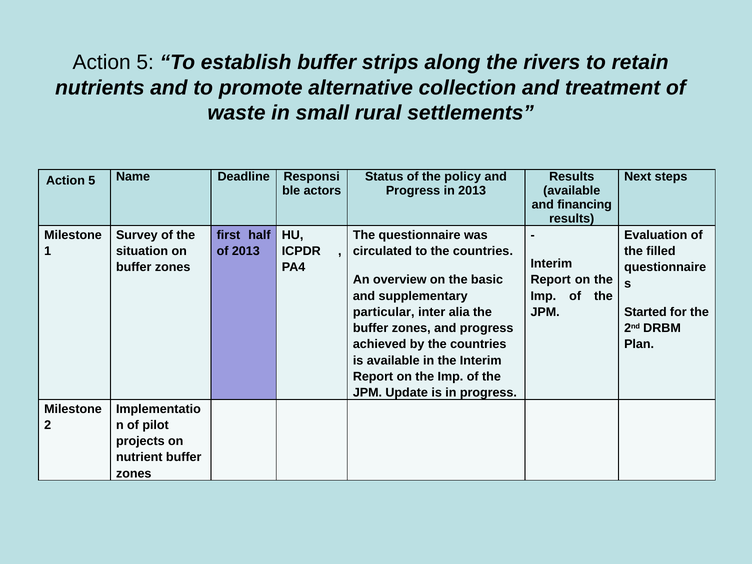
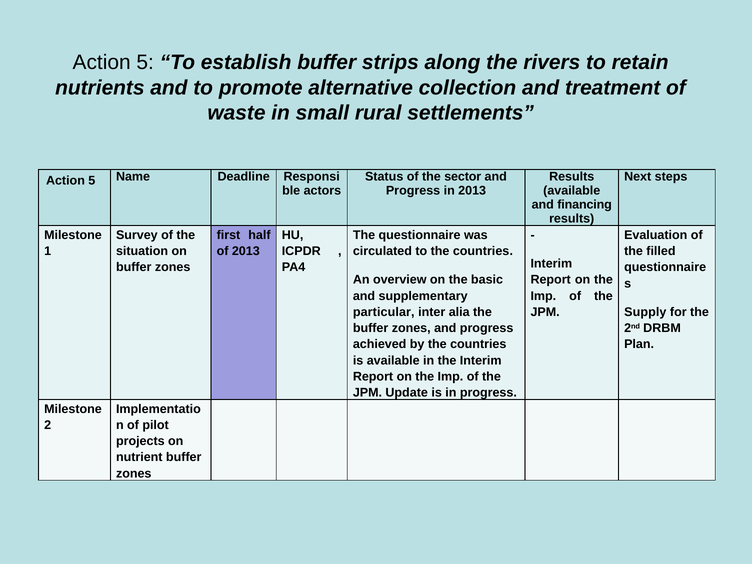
policy: policy -> sector (463, 177)
Started: Started -> Supply (645, 312)
